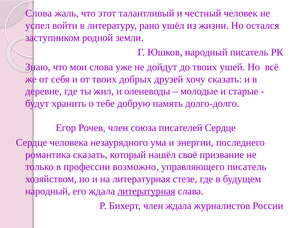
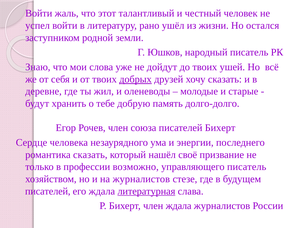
Слова: Слова -> Войти (39, 13)
добрых underline: none -> present (135, 79)
писателей Сердце: Сердце -> Бихерт (220, 128)
на литературная: литературная -> журналистов (141, 179)
народный: народный -> писателей (48, 191)
